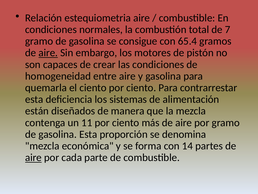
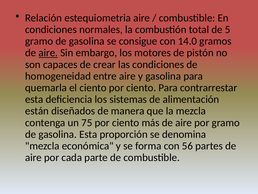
7: 7 -> 5 (228, 29)
65.4: 65.4 -> 14.0 (187, 41)
11: 11 -> 75 (87, 122)
14: 14 -> 56 (187, 146)
aire underline: present -> none (33, 157)
